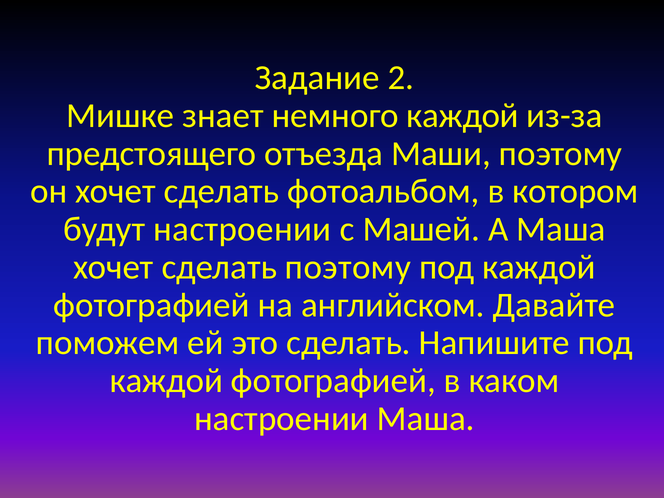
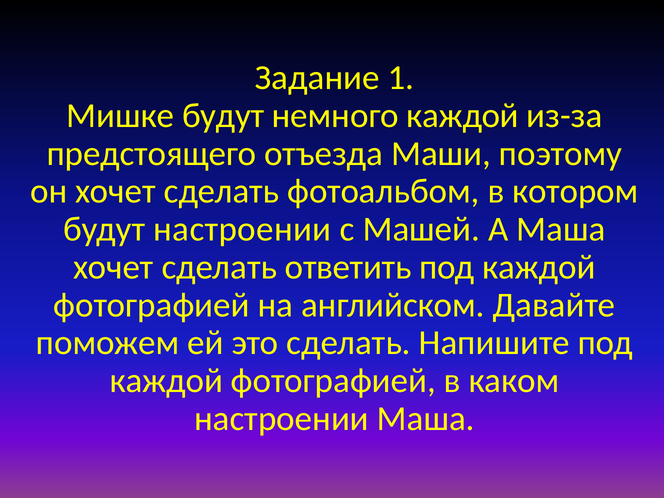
2: 2 -> 1 (401, 78)
Мишке знает: знает -> будут (223, 116)
сделать поэтому: поэтому -> ответить (348, 267)
